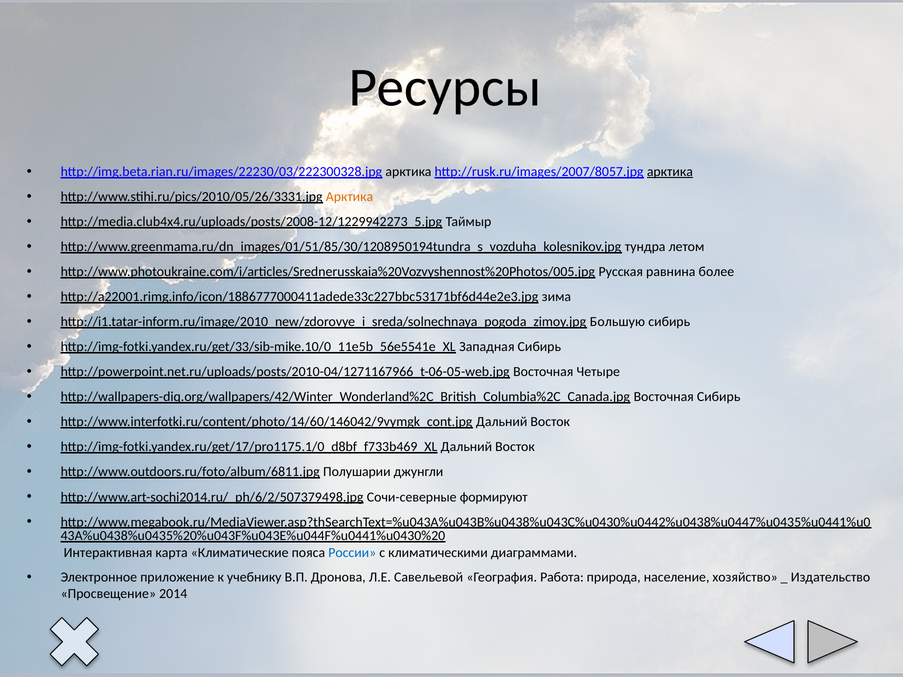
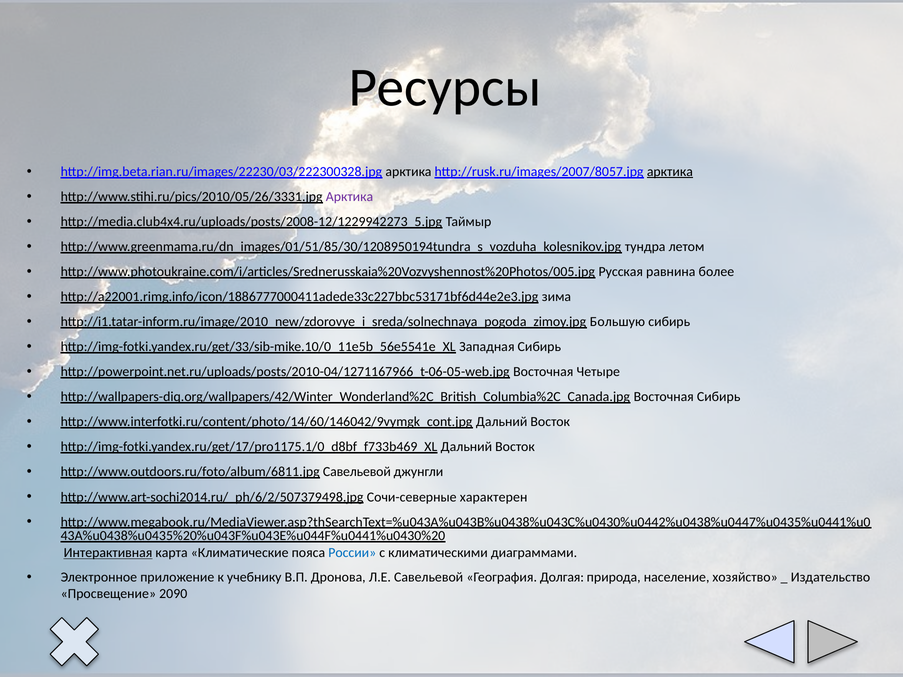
Арктика colour: orange -> purple (349, 197)
http://www.outdoors.ru/foto/album/6811.jpg Полушарии: Полушарии -> Савельевой (357, 472)
формируют: формируют -> характерен (494, 497)
Интерактивная underline: none -> present (108, 553)
Работа: Работа -> Долгая (562, 578)
2014: 2014 -> 2090 (173, 594)
